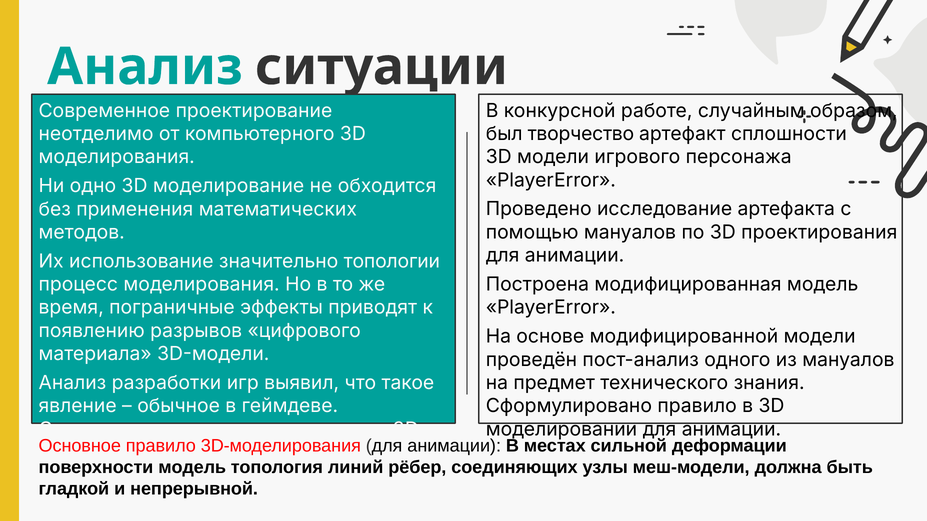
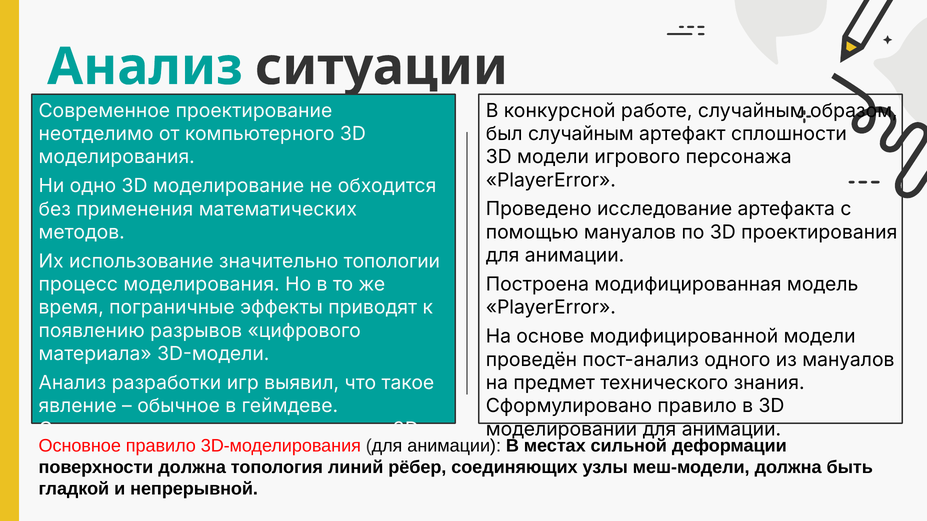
был творчество: творчество -> случайным (581, 134)
поверхности модель: модель -> должна (192, 468)
